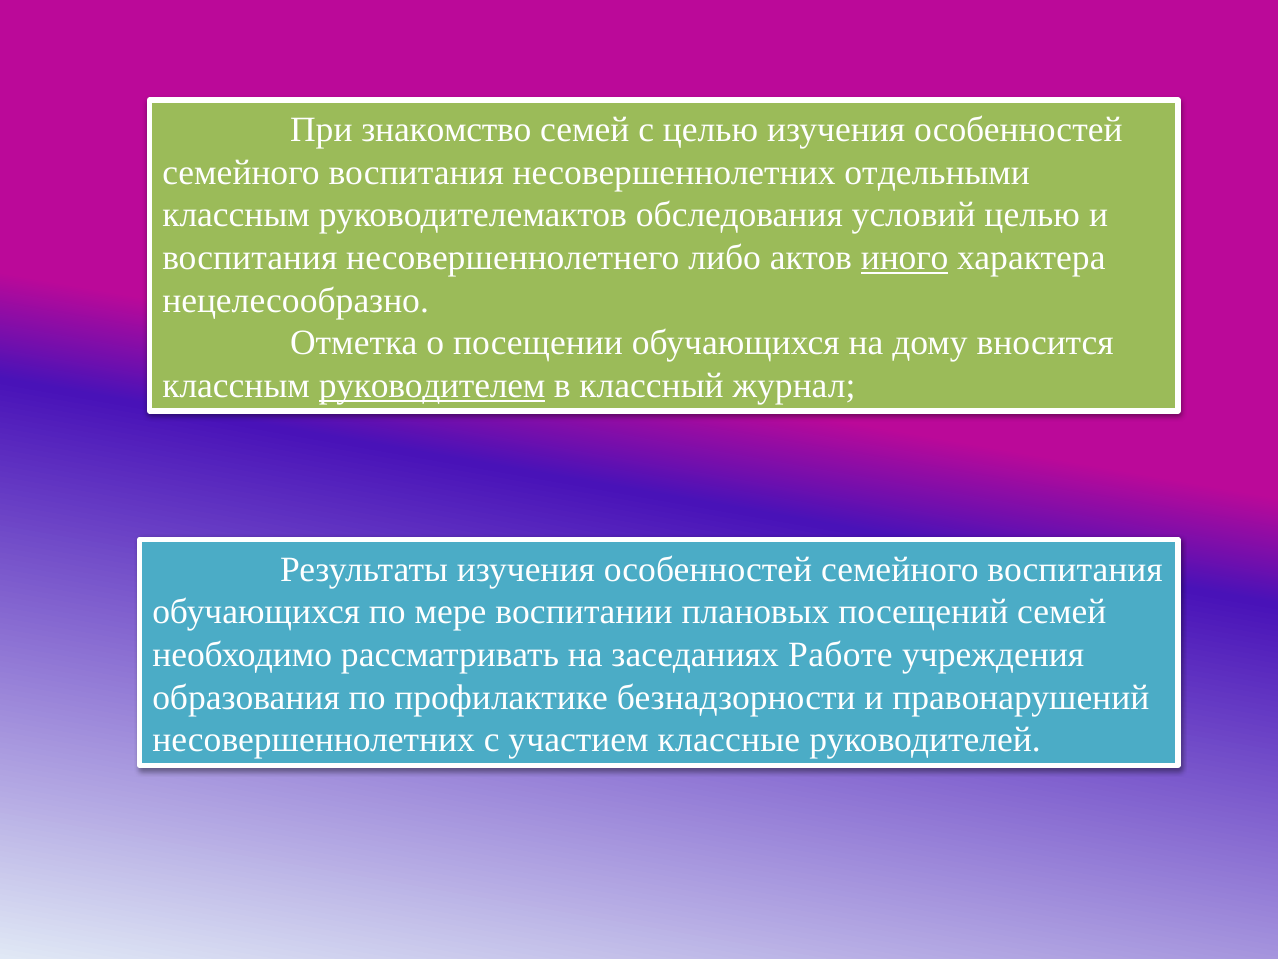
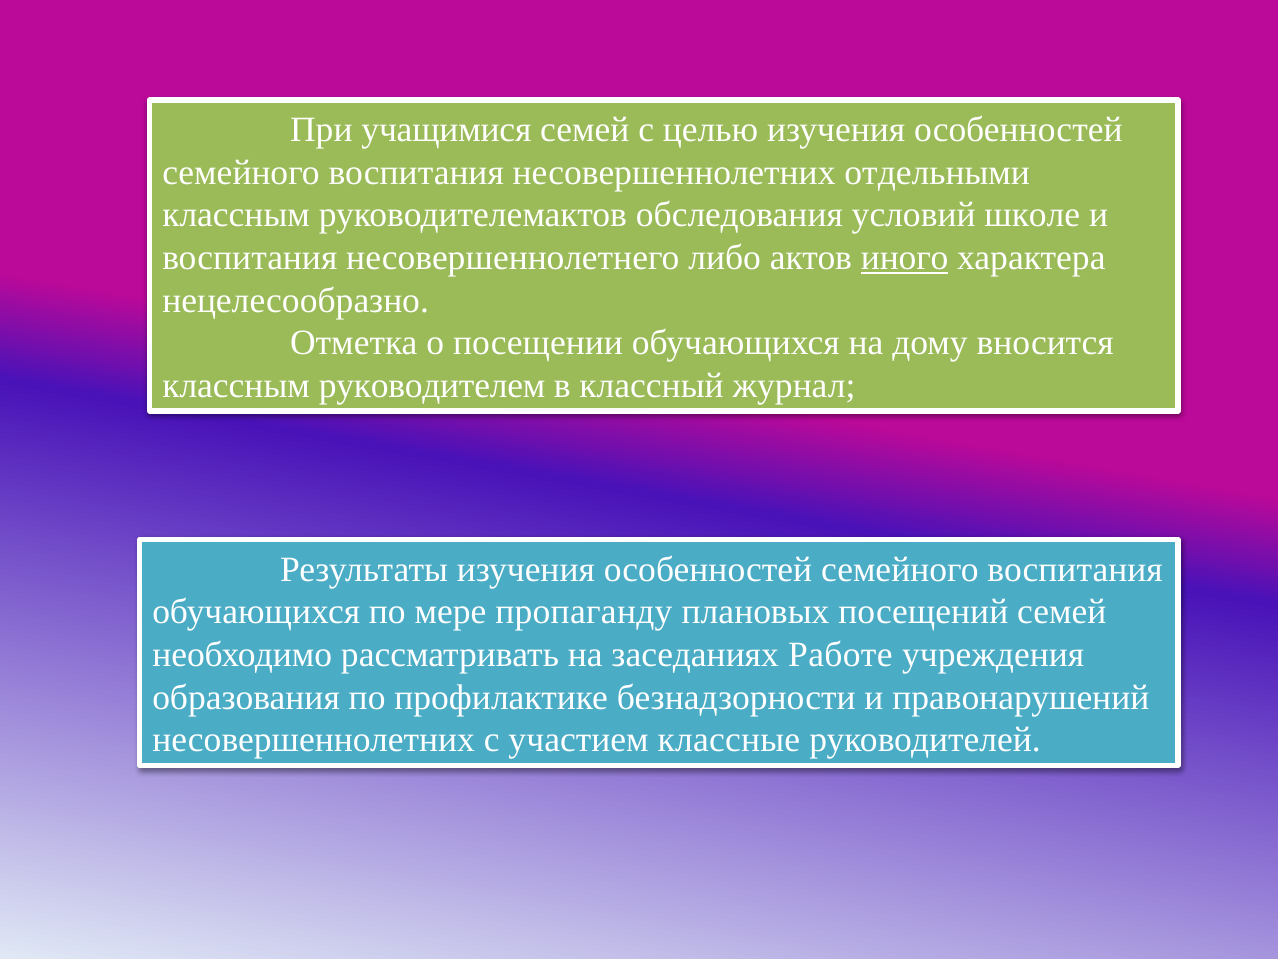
знакомство: знакомство -> учащимися (446, 130)
условий целью: целью -> школе (1032, 215)
руководителем underline: present -> none (432, 386)
воспитании: воспитании -> пропаганду (584, 612)
